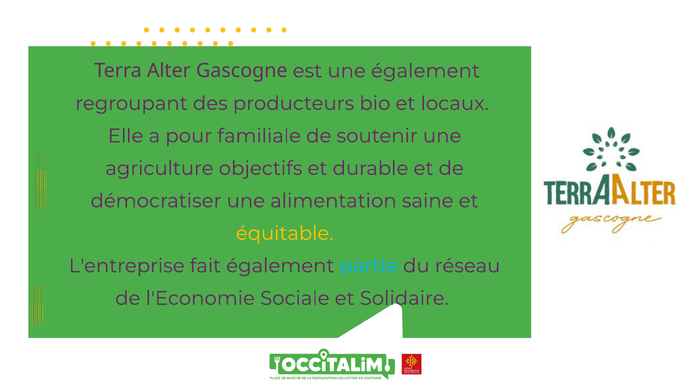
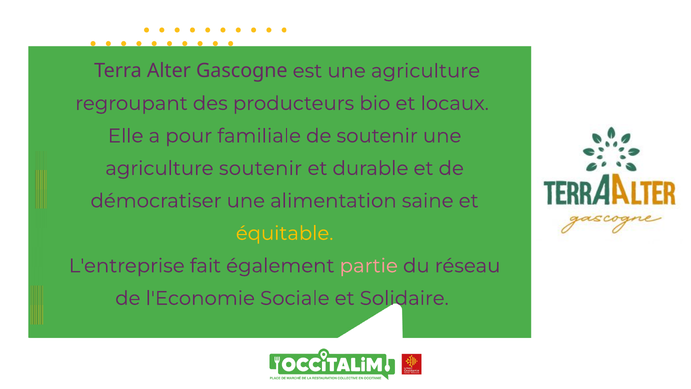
est une également: également -> agriculture (426, 71)
agriculture objectifs: objectifs -> soutenir (260, 168)
partie colour: light blue -> pink (369, 266)
